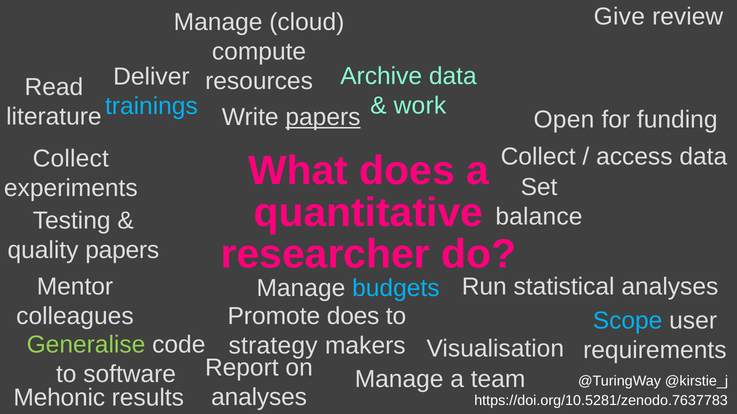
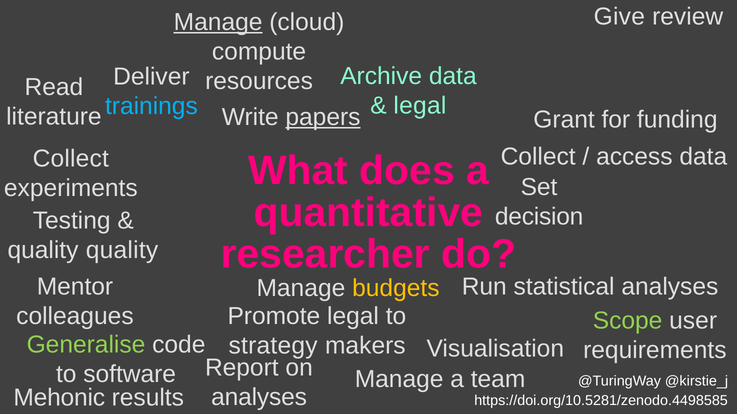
Manage underline: none -> present (218, 22)
work: work -> legal (420, 106)
Open: Open -> Grant (564, 120)
balance: balance -> decision (539, 217)
quality papers: papers -> quality (122, 250)
budgets colour: light blue -> yellow (396, 289)
Promote does: does -> legal (353, 316)
Scope colour: light blue -> light green (628, 321)
https://doi.org/10.5281/zenodo.7637783: https://doi.org/10.5281/zenodo.7637783 -> https://doi.org/10.5281/zenodo.4498585 (601, 401)
